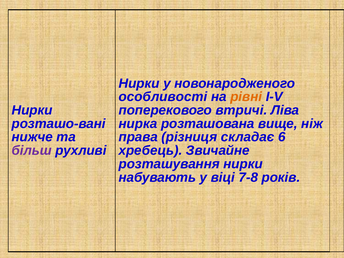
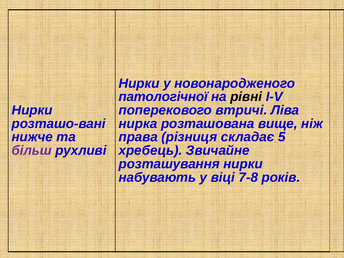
особливості: особливості -> патологічної (163, 97)
рівні colour: orange -> black (246, 97)
6: 6 -> 5 (282, 137)
